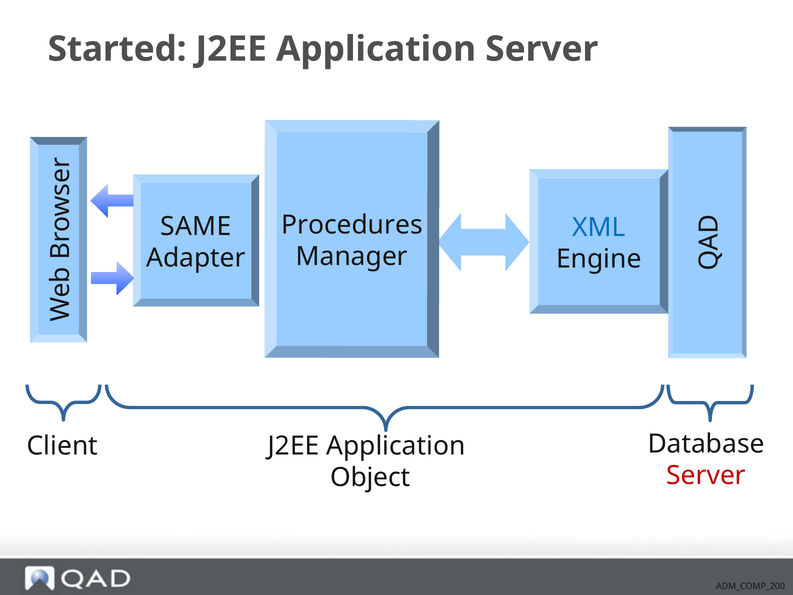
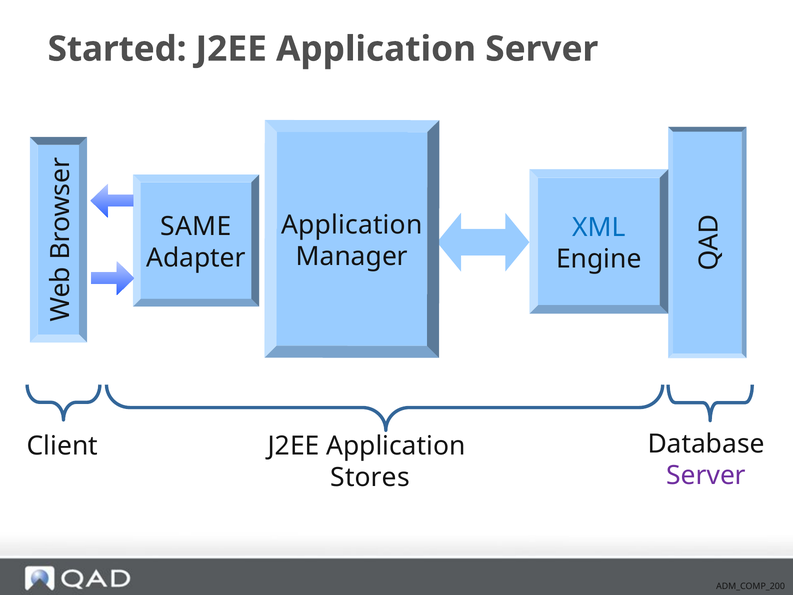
Procedures: Procedures -> Application (352, 225)
Server colour: red -> purple (706, 476)
Object: Object -> Stores (370, 477)
